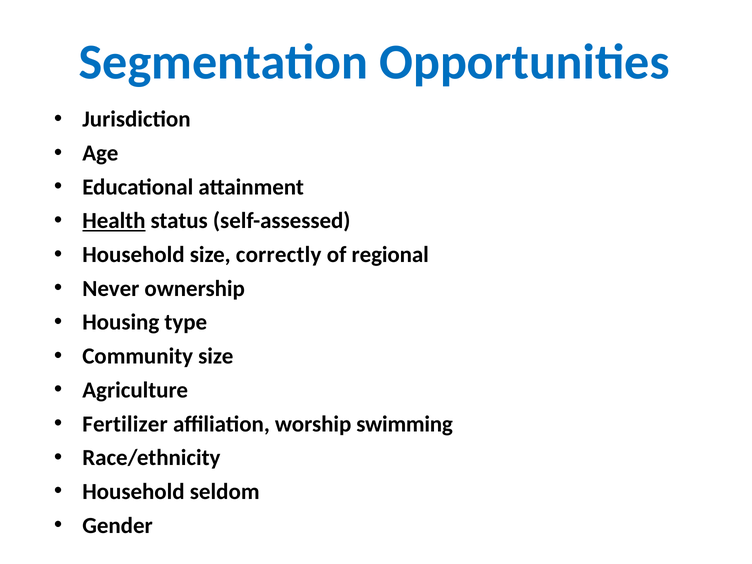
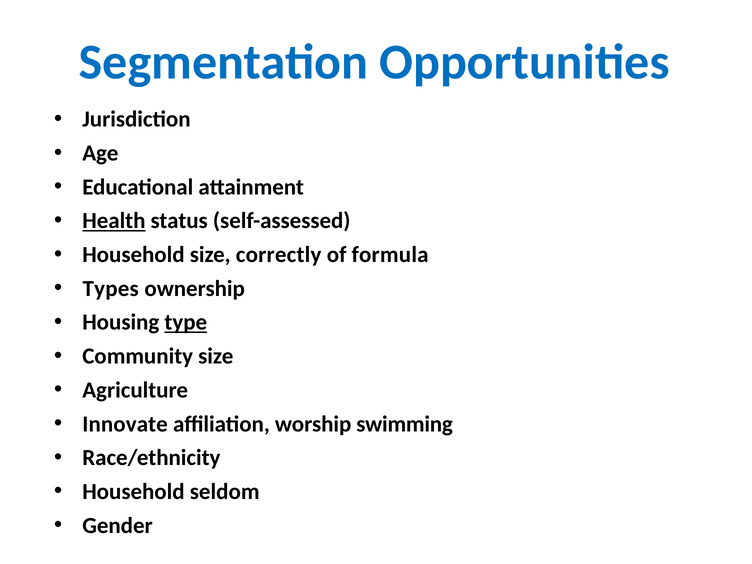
regional: regional -> formula (390, 255)
Never: Never -> Types (111, 289)
type underline: none -> present (186, 322)
Fertilizer: Fertilizer -> Innovate (125, 424)
